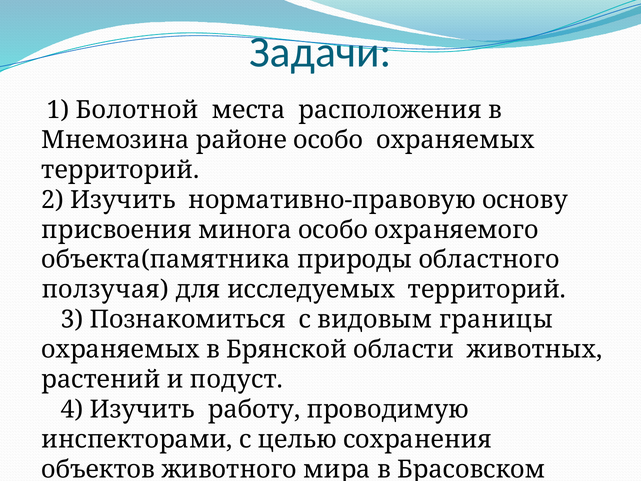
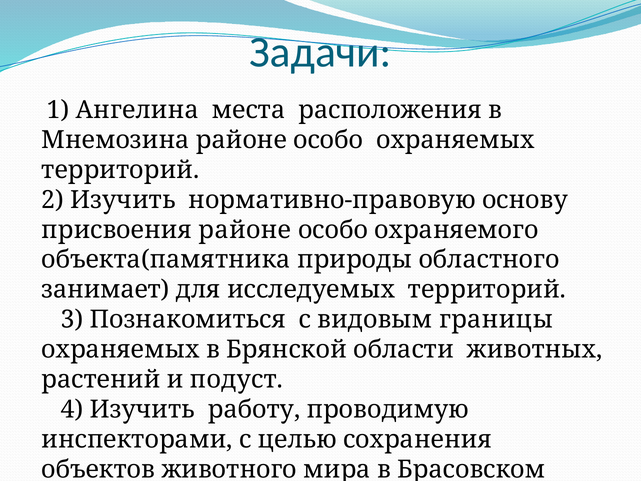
Болотной: Болотной -> Ангелина (137, 110)
присвоения минога: минога -> районе (245, 230)
ползучая: ползучая -> занимает (105, 290)
